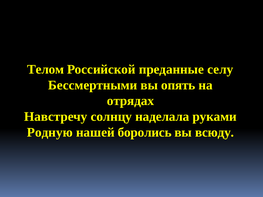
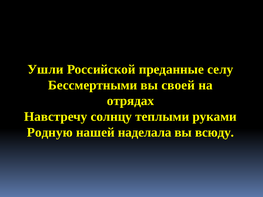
Телом: Телом -> Ушли (45, 69)
опять: опять -> своей (178, 85)
наделала: наделала -> теплыми (162, 117)
боролись: боролись -> наделала (145, 133)
